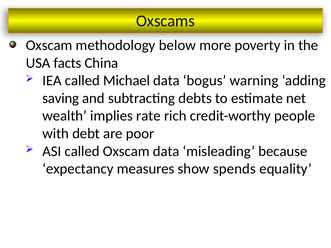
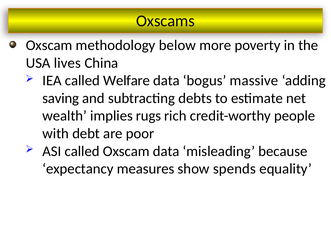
facts: facts -> lives (67, 63)
Michael: Michael -> Welfare (127, 81)
warning: warning -> massive (254, 81)
rate: rate -> rugs (149, 116)
